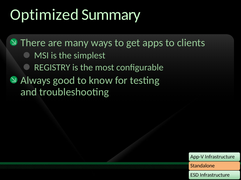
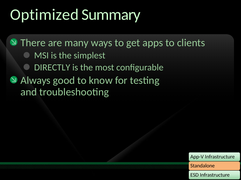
REGISTRY: REGISTRY -> DIRECTLY (52, 68)
